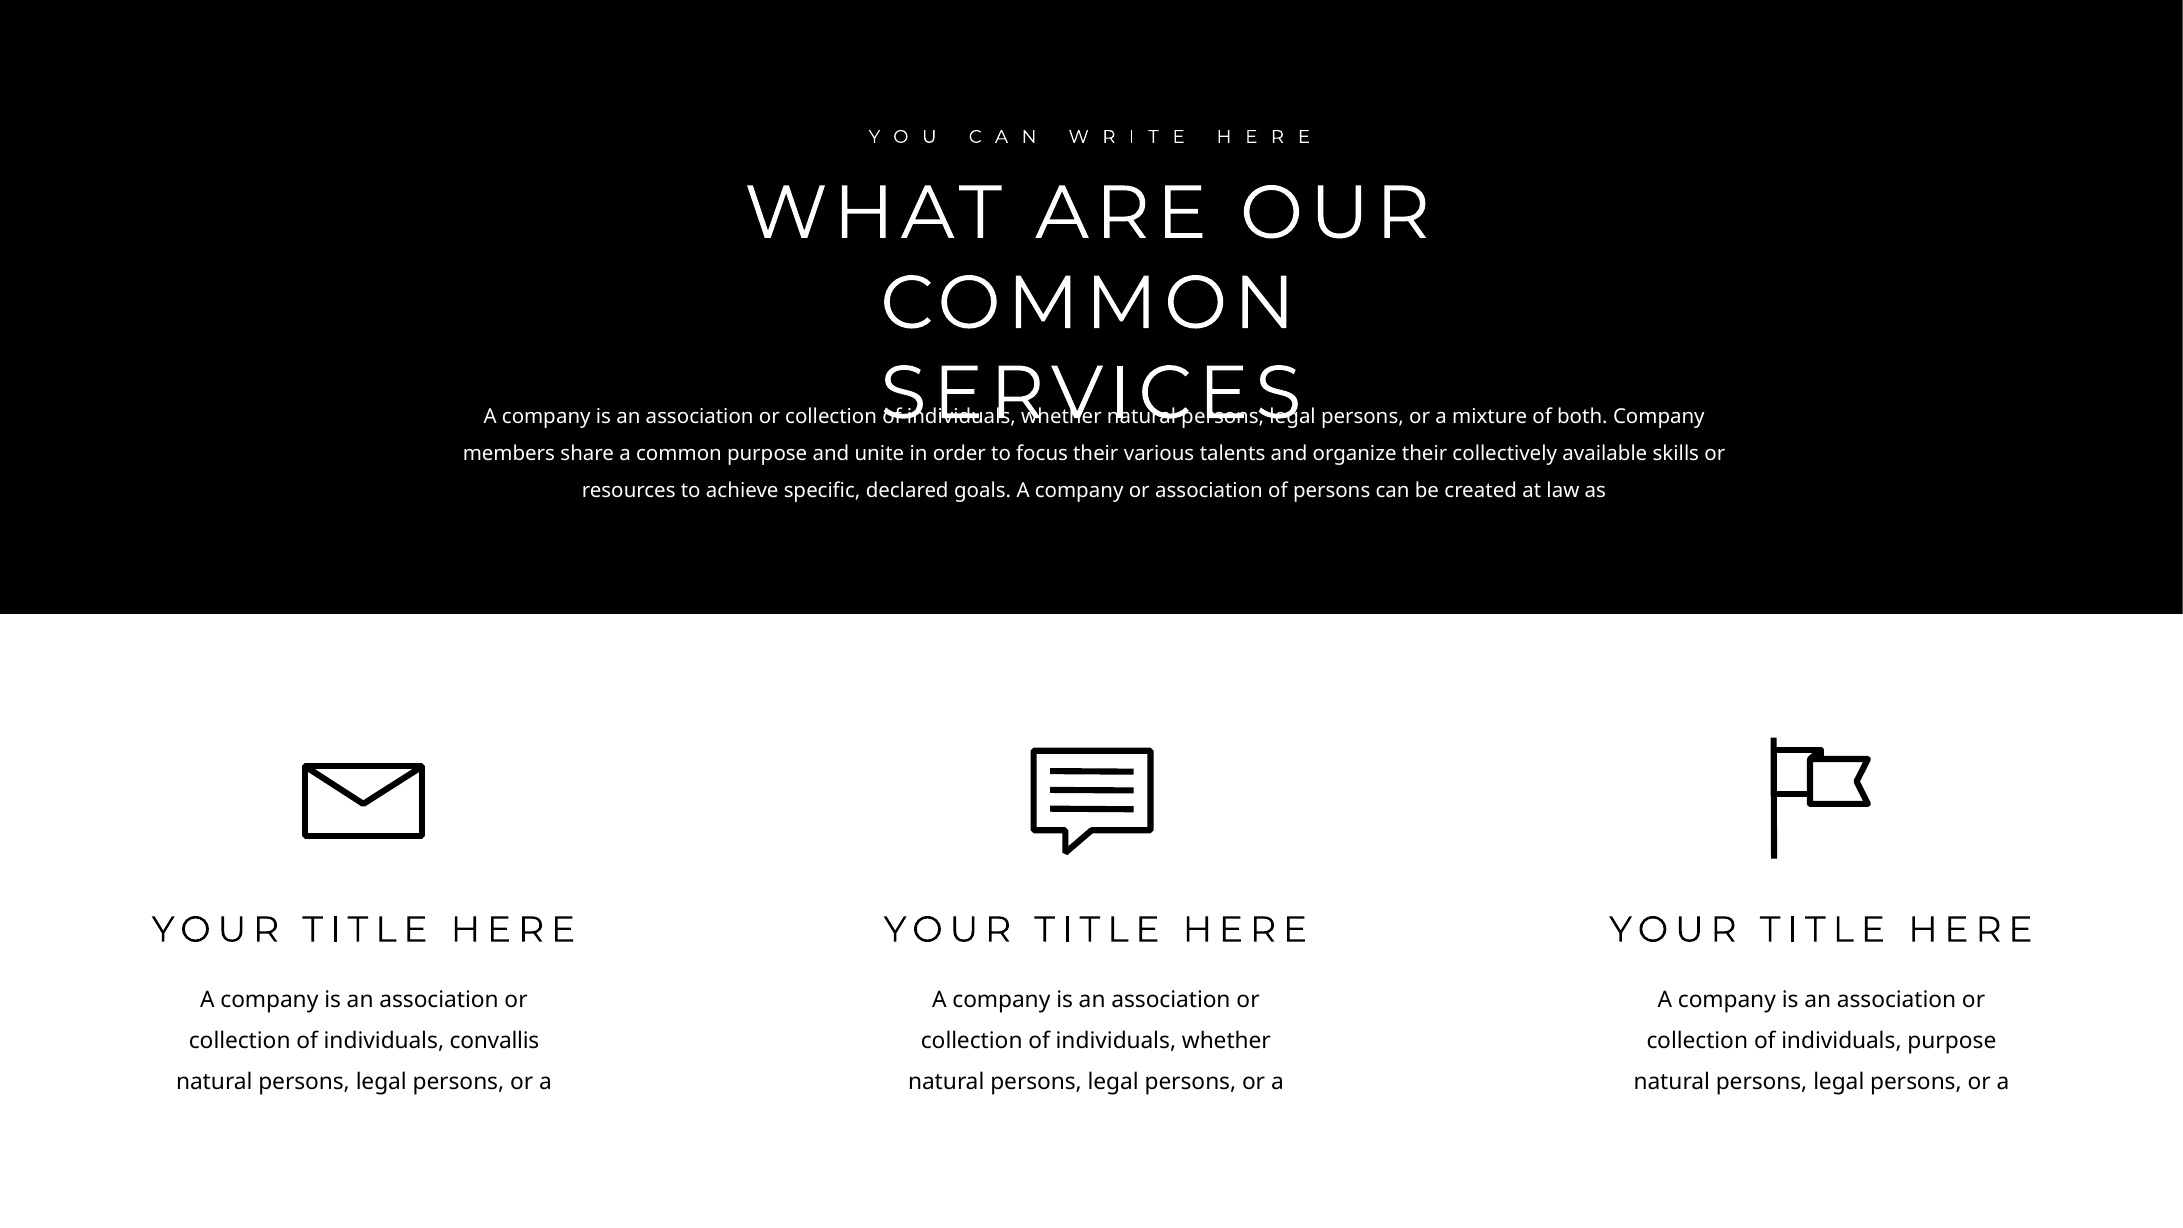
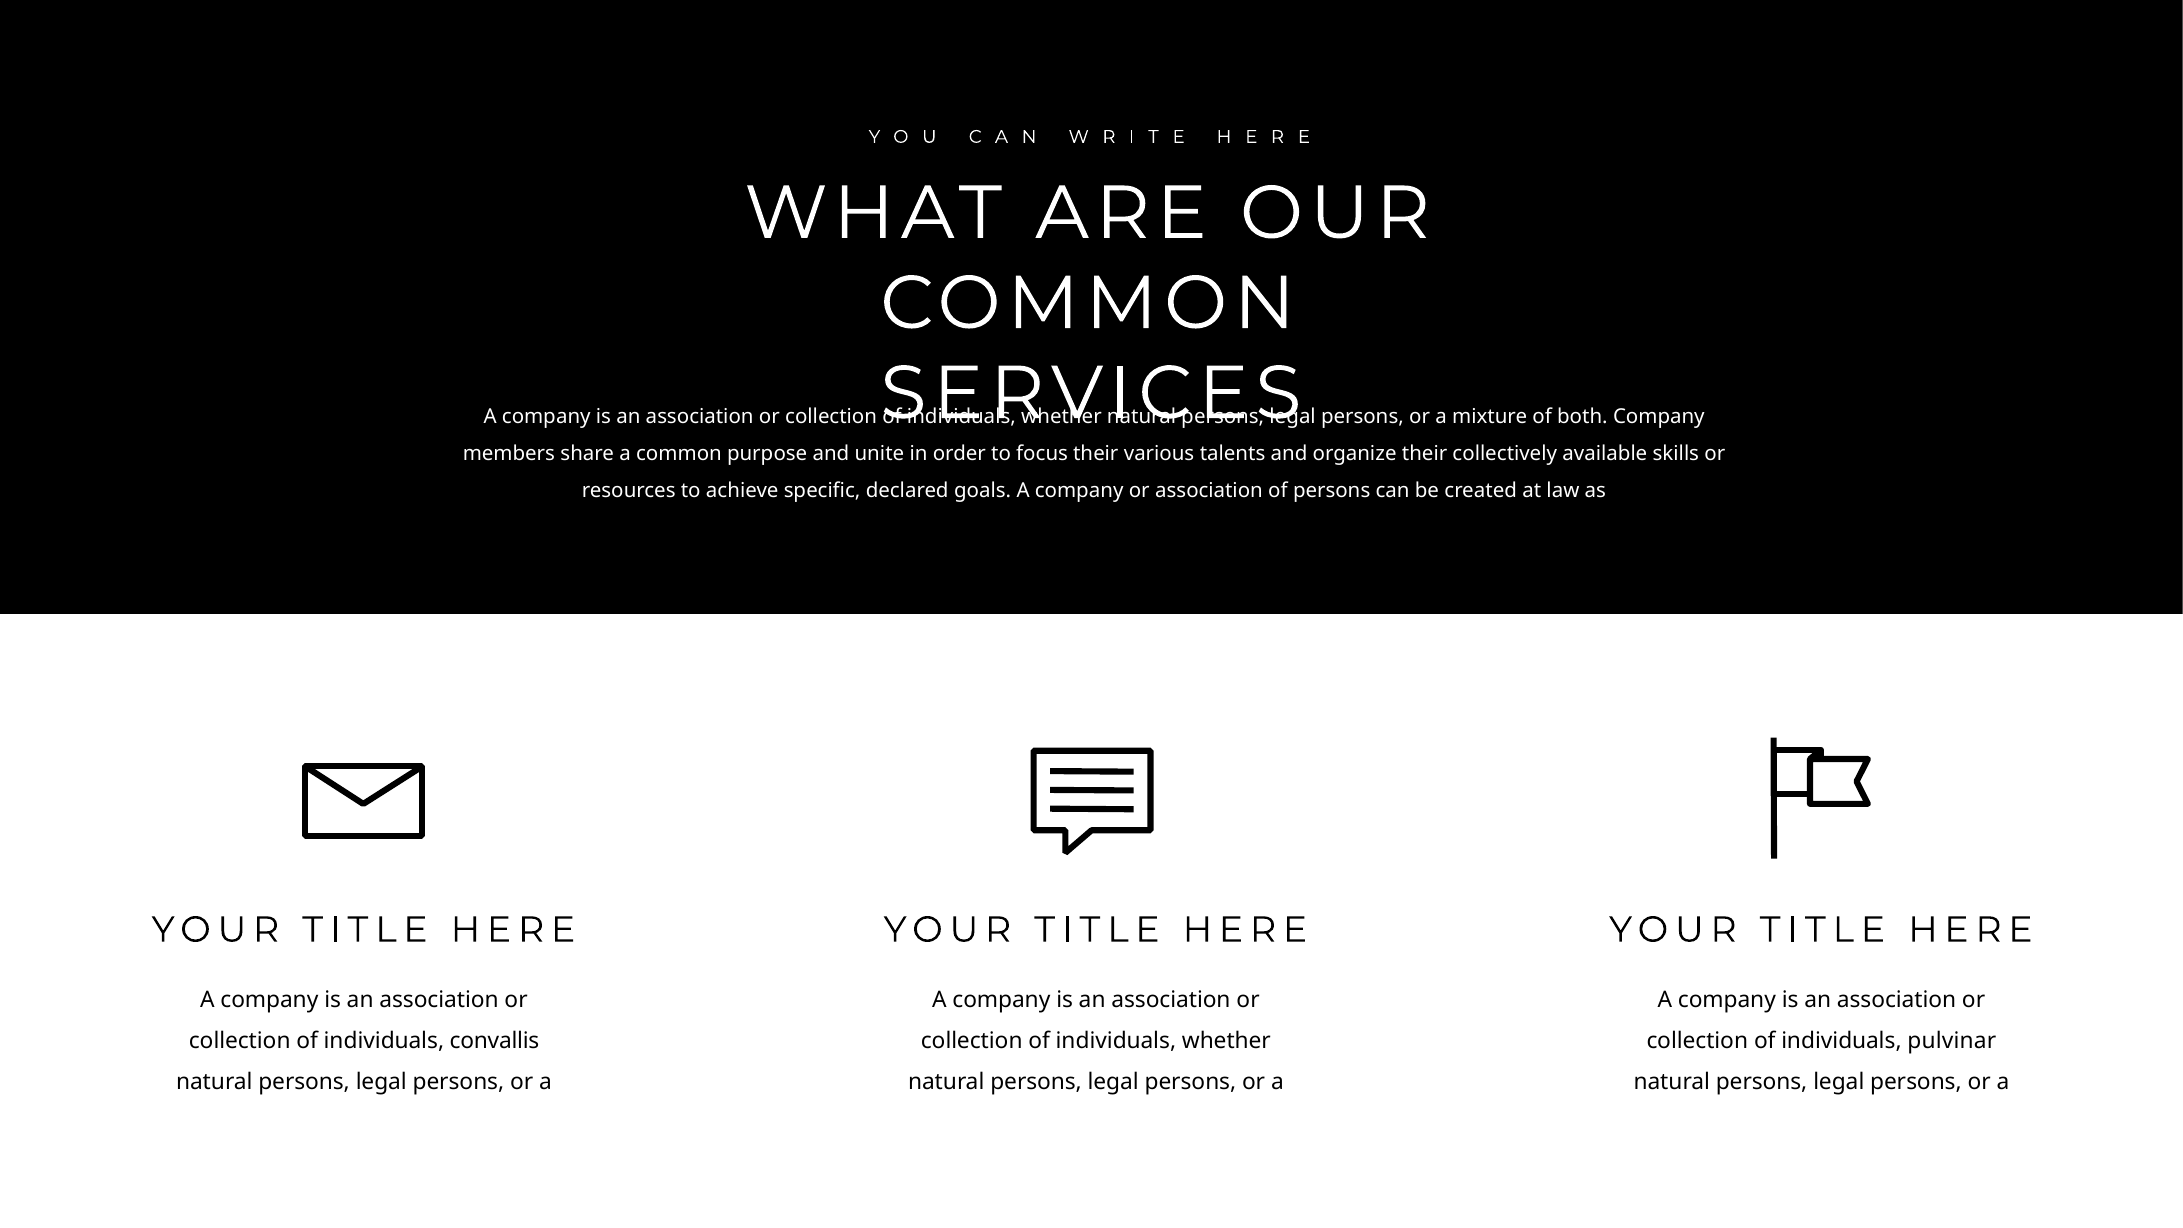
individuals purpose: purpose -> pulvinar (1952, 1041)
